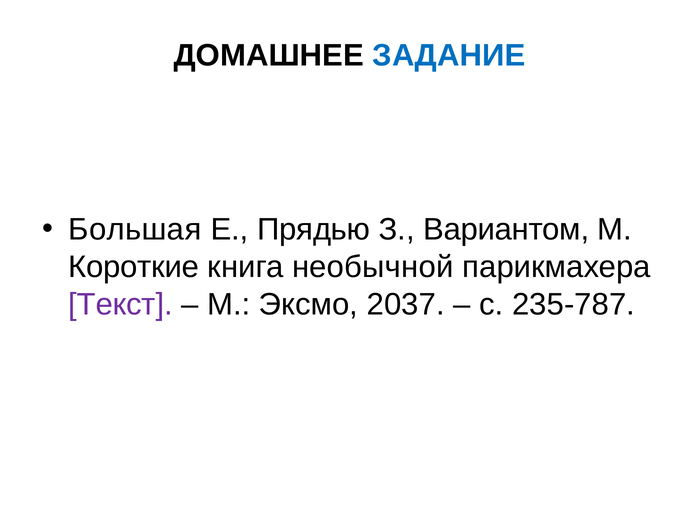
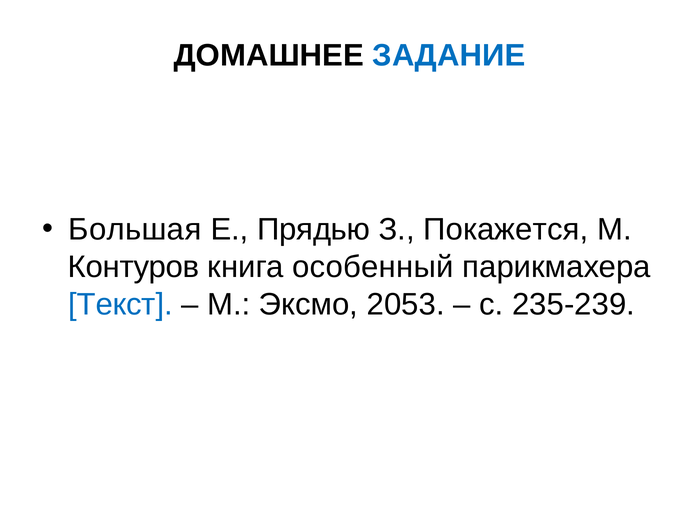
Вариантом: Вариантом -> Покажется (506, 230)
Короткие: Короткие -> Контуров (134, 267)
необычной: необычной -> особенный (373, 267)
Текст colour: purple -> blue (120, 304)
2037: 2037 -> 2053 (406, 304)
235-787: 235-787 -> 235-239 (574, 304)
